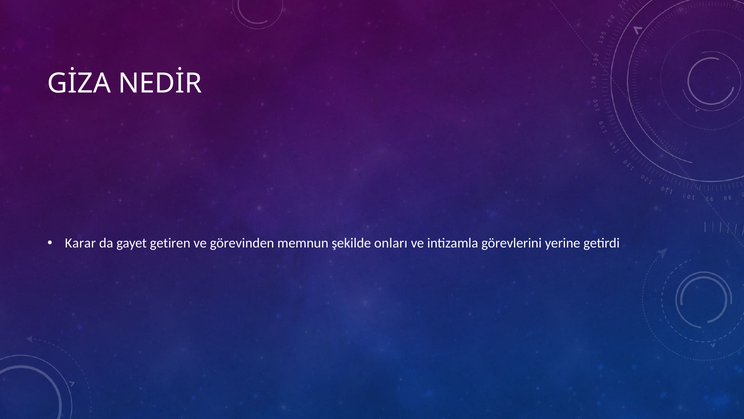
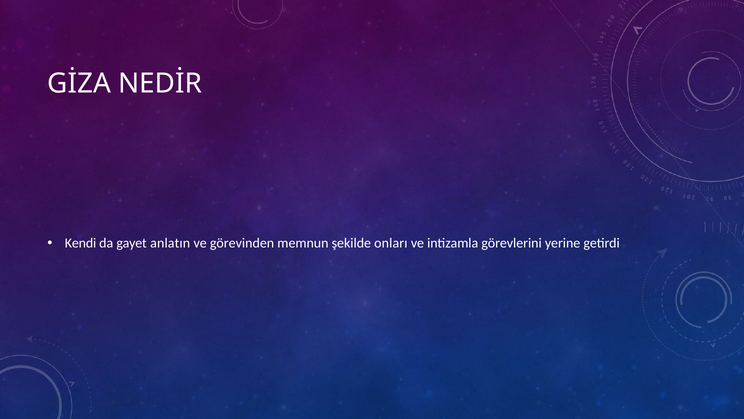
Karar: Karar -> Kendi (81, 243)
getiren: getiren -> anlatın (170, 243)
